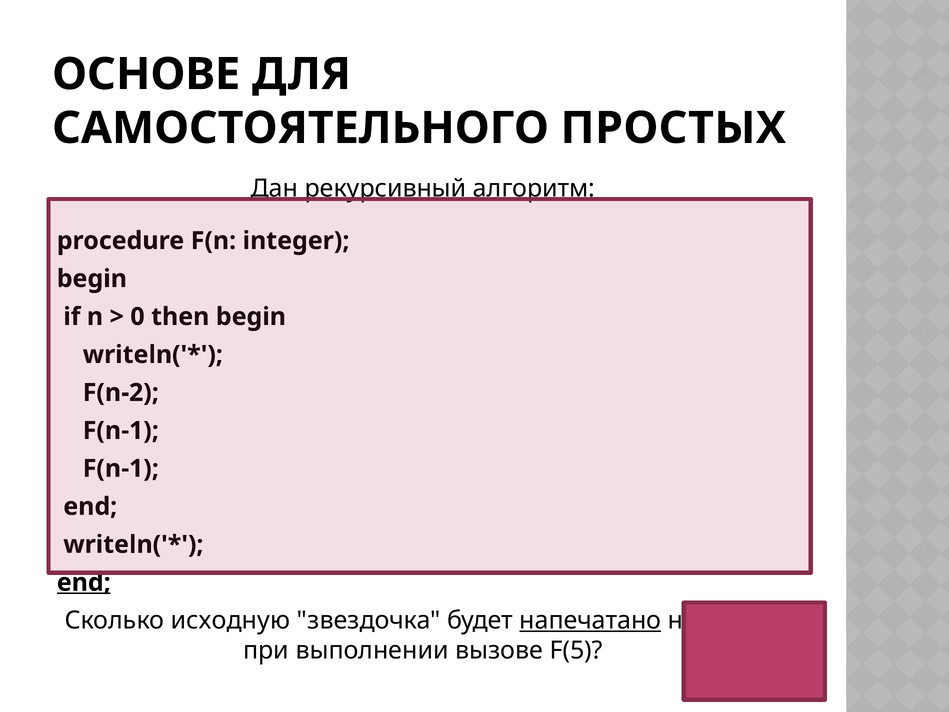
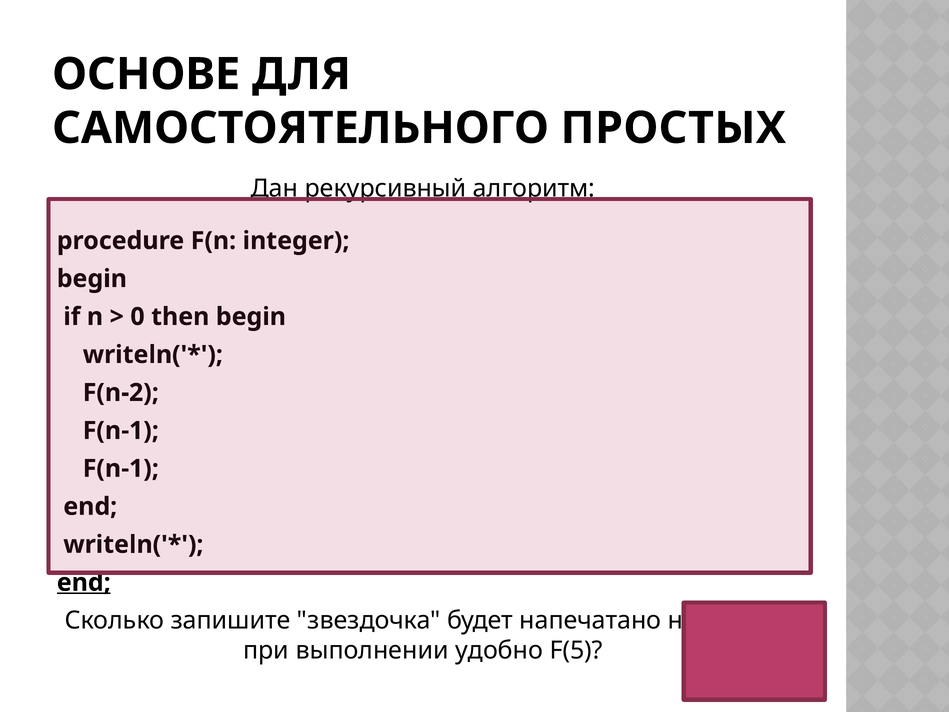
исходную: исходную -> запишите (231, 620)
напечатано underline: present -> none (590, 620)
вызове: вызове -> удобно (499, 650)
